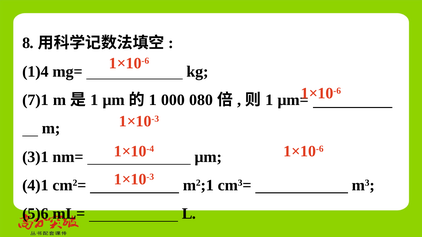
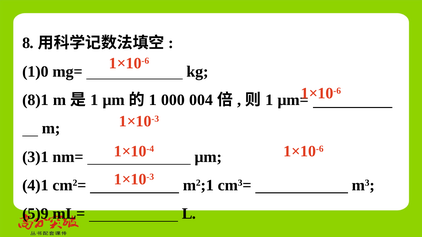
1)4: 1)4 -> 1)0 (35, 72)
7)1: 7)1 -> 8)1 (35, 100)
080: 080 -> 004 (201, 100)
5)6: 5)6 -> 5)9 (35, 214)
